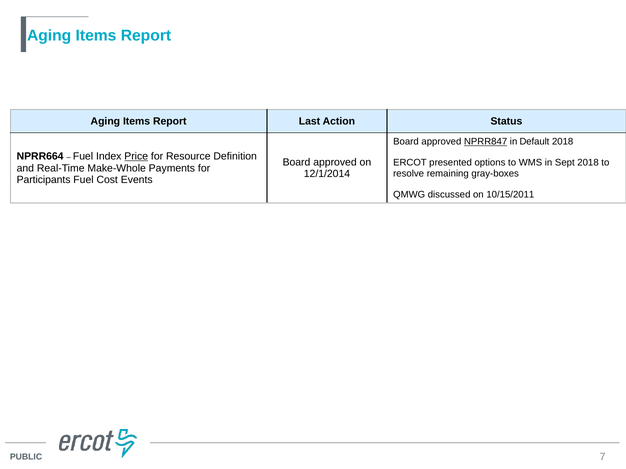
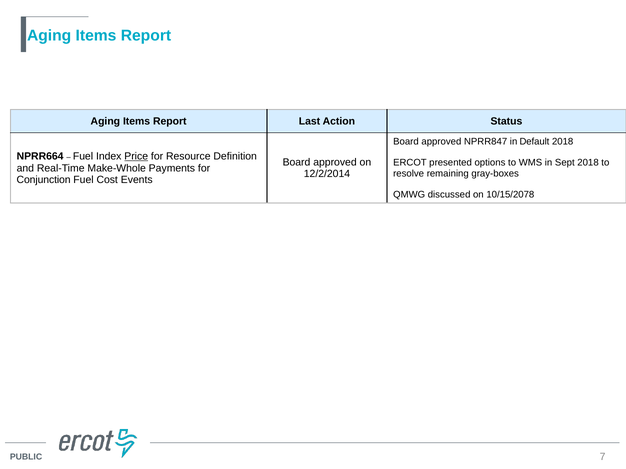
NPRR847 underline: present -> none (486, 142)
12/1/2014: 12/1/2014 -> 12/2/2014 (327, 174)
Participants: Participants -> Conjunction (44, 180)
10/15/2011: 10/15/2011 -> 10/15/2078 (510, 195)
